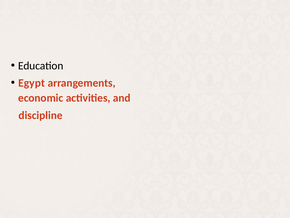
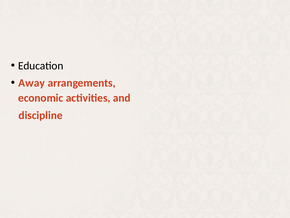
Egypt: Egypt -> Away (32, 83)
